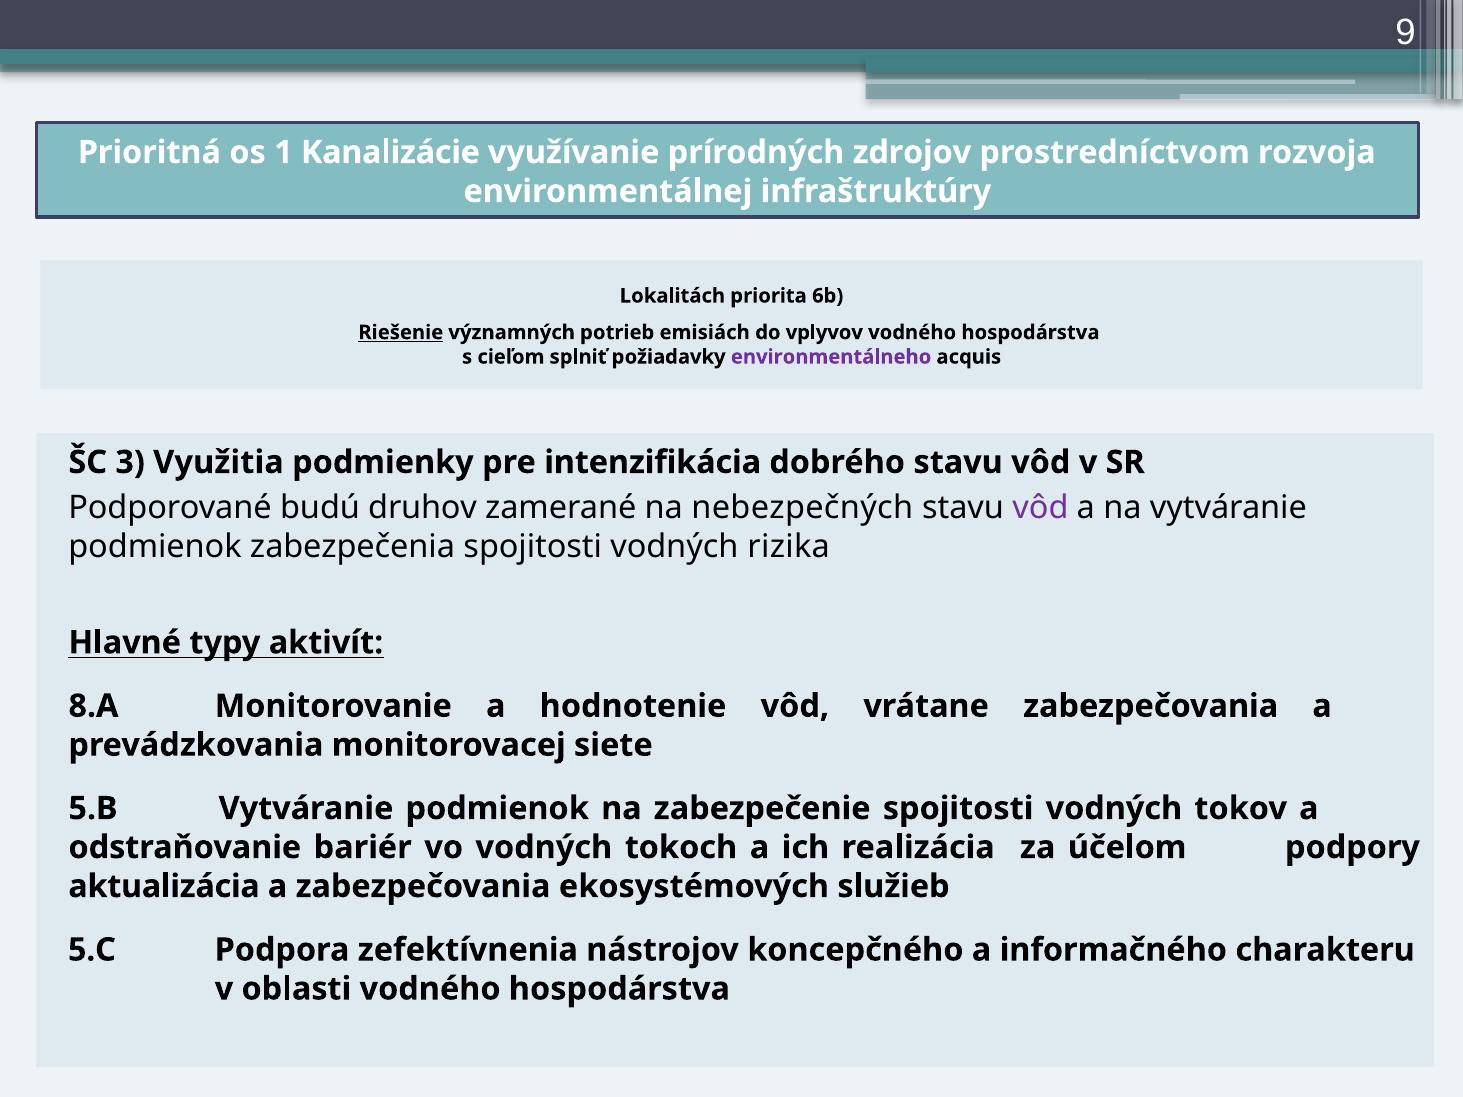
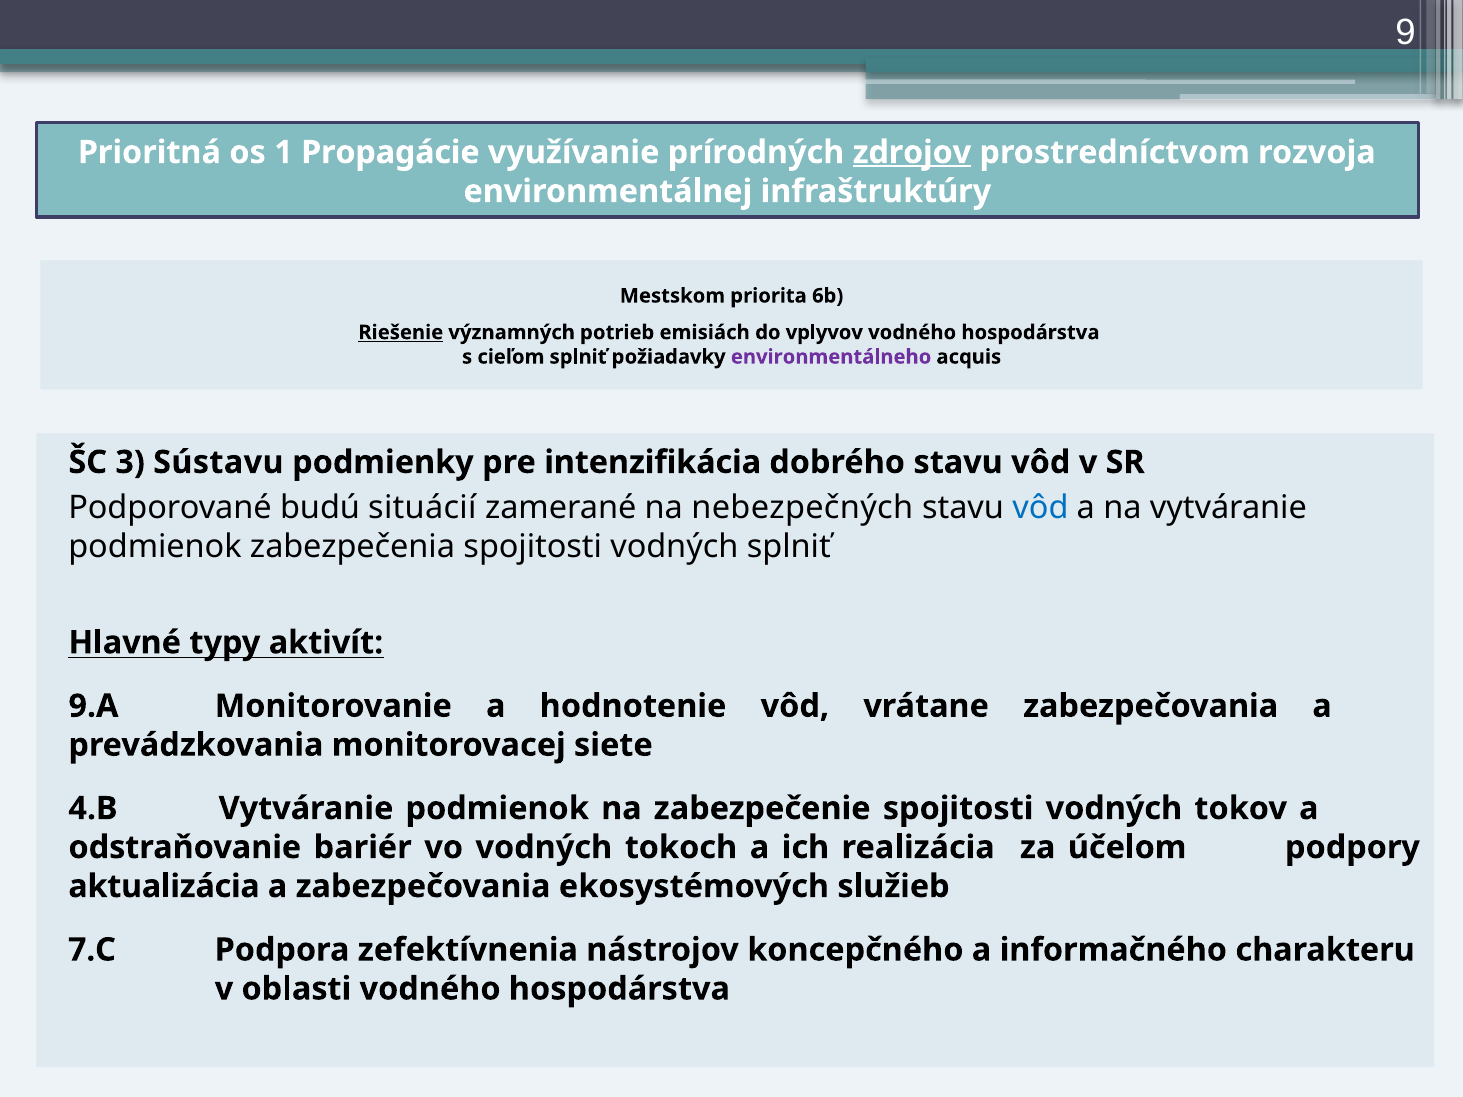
Kanalizácie: Kanalizácie -> Propagácie (390, 152)
zdrojov underline: none -> present (912, 152)
Lokalitách: Lokalitách -> Mestskom (672, 296)
Využitia: Využitia -> Sústavu (218, 462)
druhov: druhov -> situácií (422, 507)
vôd colour: purple -> blue (1040, 507)
vodných rizika: rizika -> splniť (789, 546)
8.A: 8.A -> 9.A (93, 706)
5.B: 5.B -> 4.B (93, 809)
5.C: 5.C -> 7.C (92, 950)
